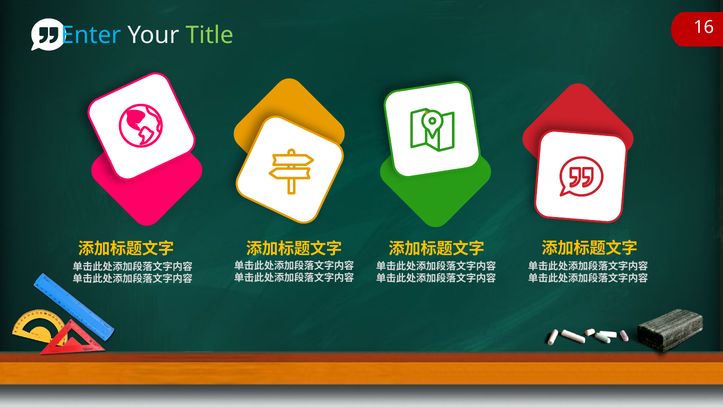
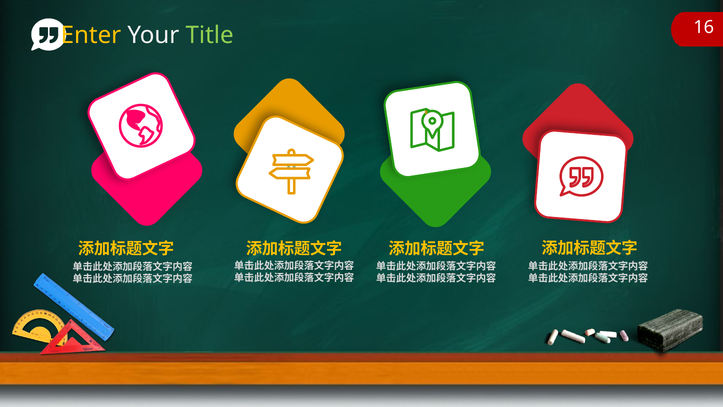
Enter colour: light blue -> yellow (91, 35)
